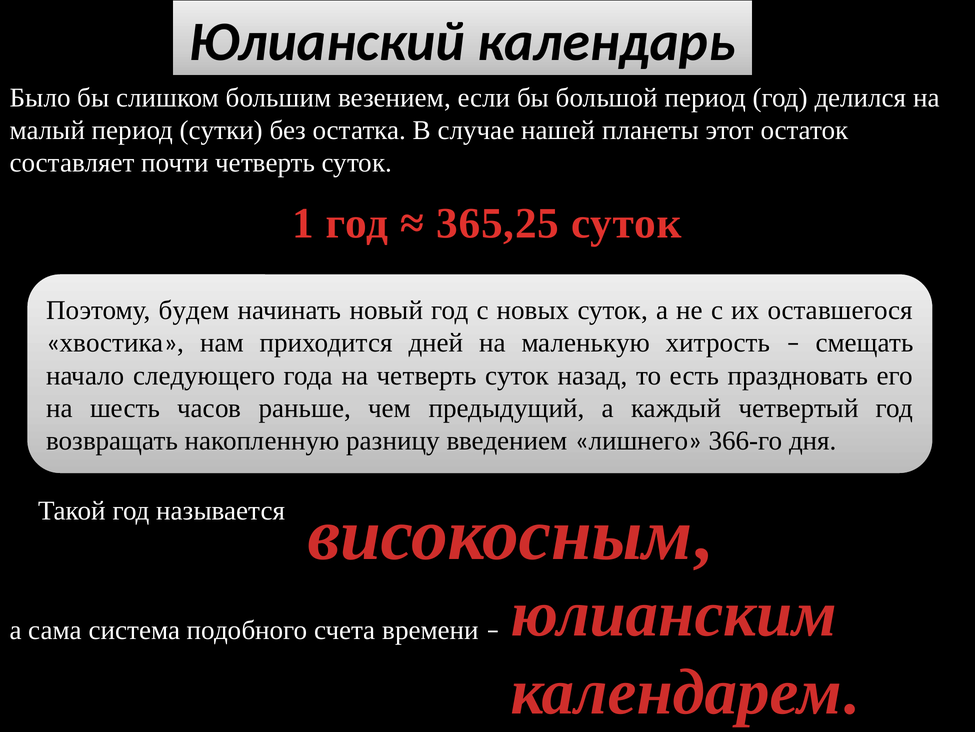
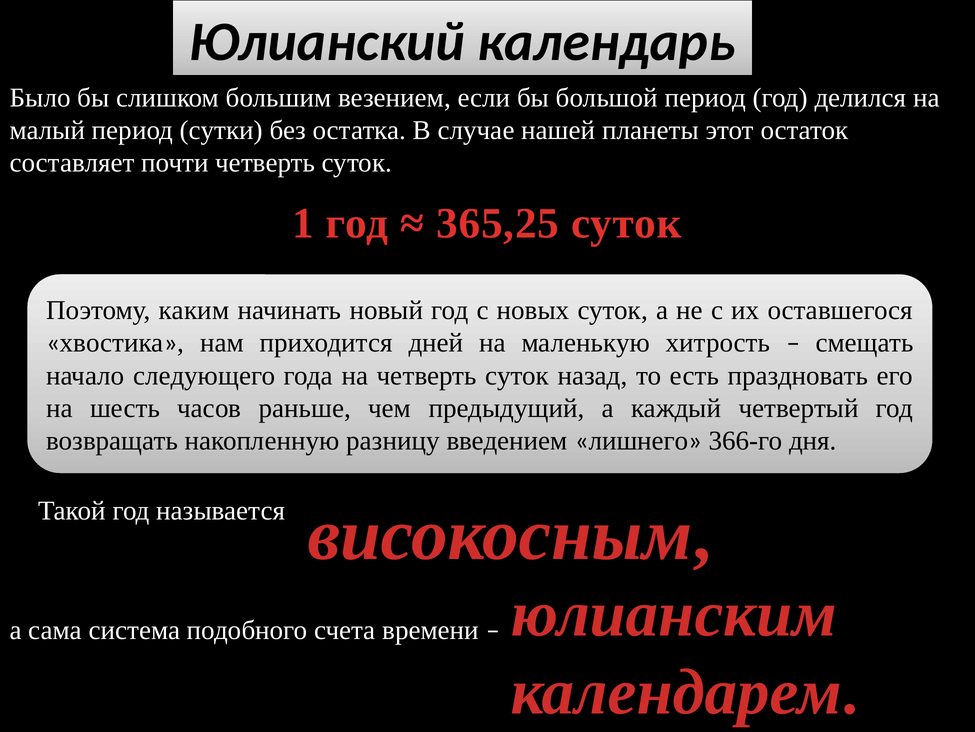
будем: будем -> каким (194, 310)
